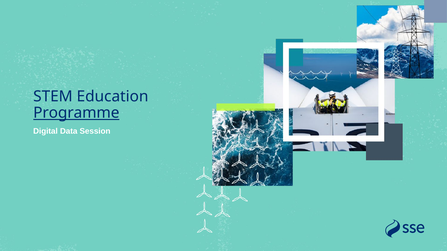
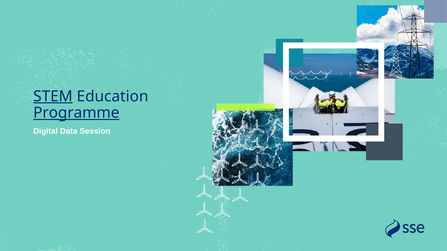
STEM underline: none -> present (53, 96)
